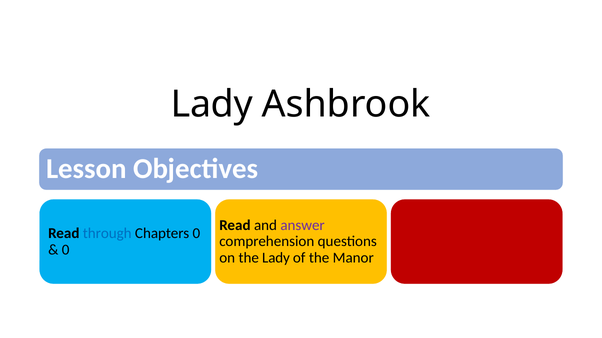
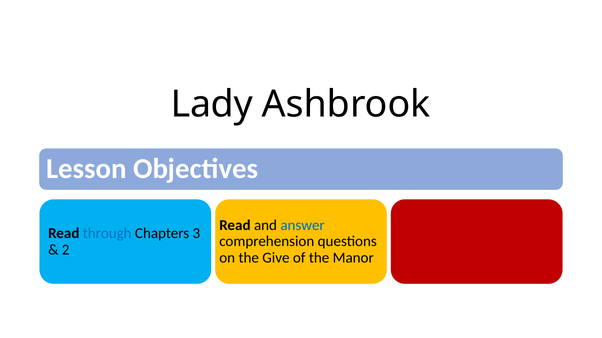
answer colour: purple -> blue (303, 226)
Chapters 0: 0 -> 3 (196, 234)
0: 0 -> 2 (66, 250)
the Lady: Lady -> Give (276, 258)
